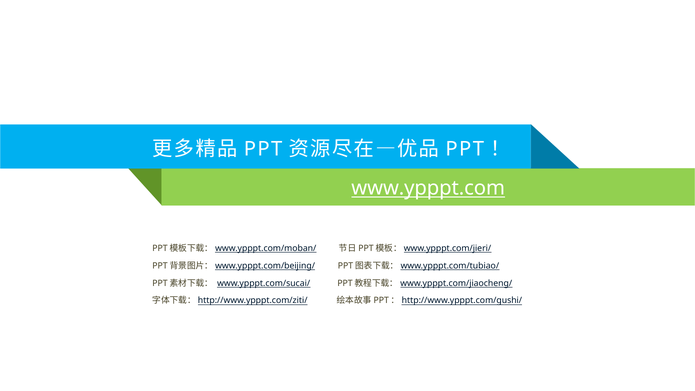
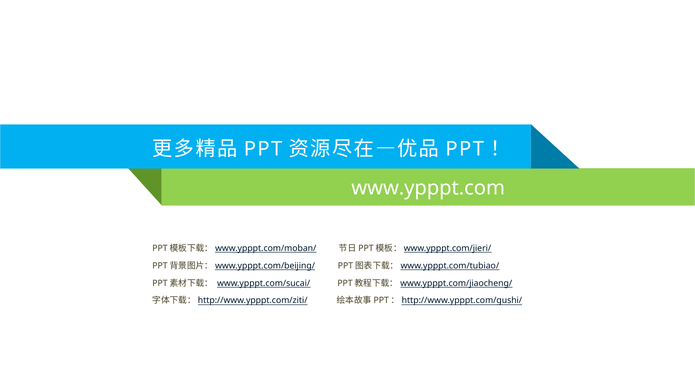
www.ypppt.com underline: present -> none (428, 188)
